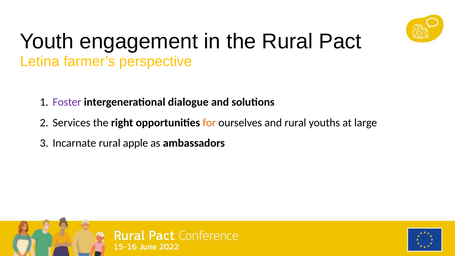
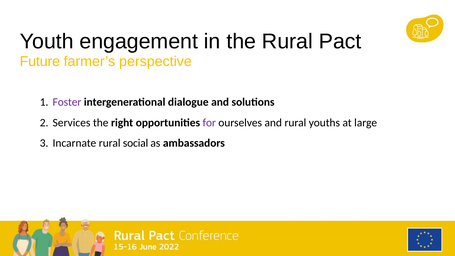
Letina: Letina -> Future (40, 61)
for colour: orange -> purple (209, 123)
apple: apple -> social (136, 143)
